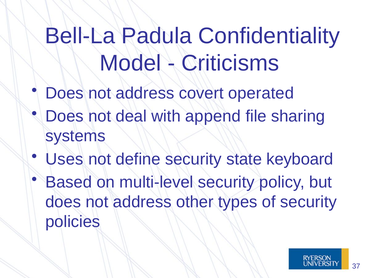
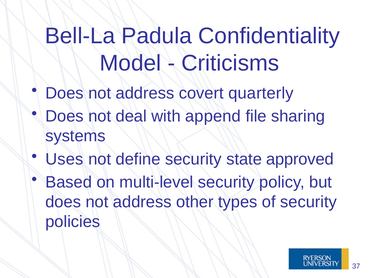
operated: operated -> quarterly (261, 93)
keyboard: keyboard -> approved (300, 159)
